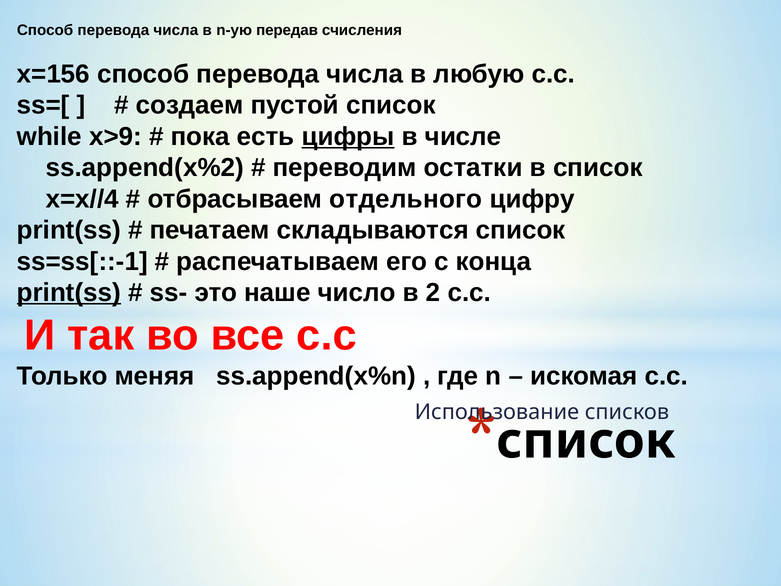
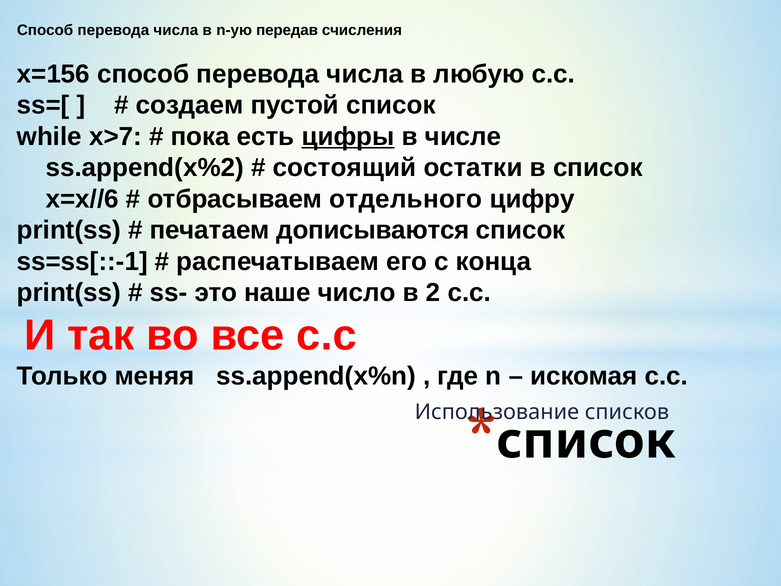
x>9: x>9 -> x>7 (115, 136)
переводим: переводим -> состоящий (344, 168)
x=x//4: x=x//4 -> x=x//6 (82, 199)
складываются: складываются -> дописываются (373, 230)
print(ss underline: present -> none (69, 293)
